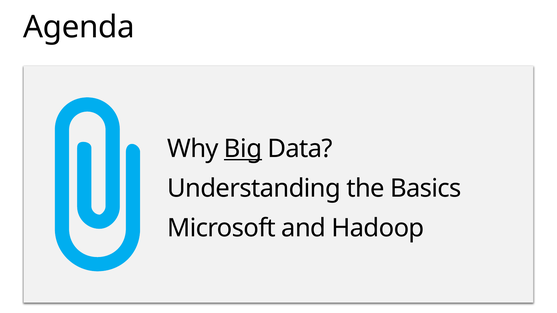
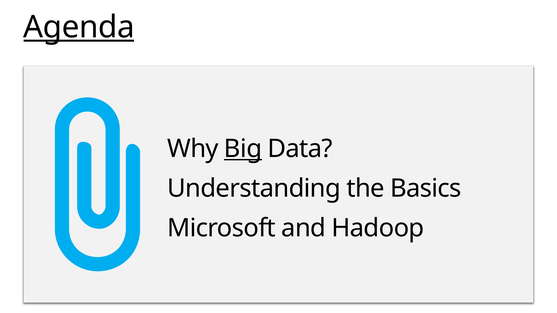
Agenda underline: none -> present (79, 27)
